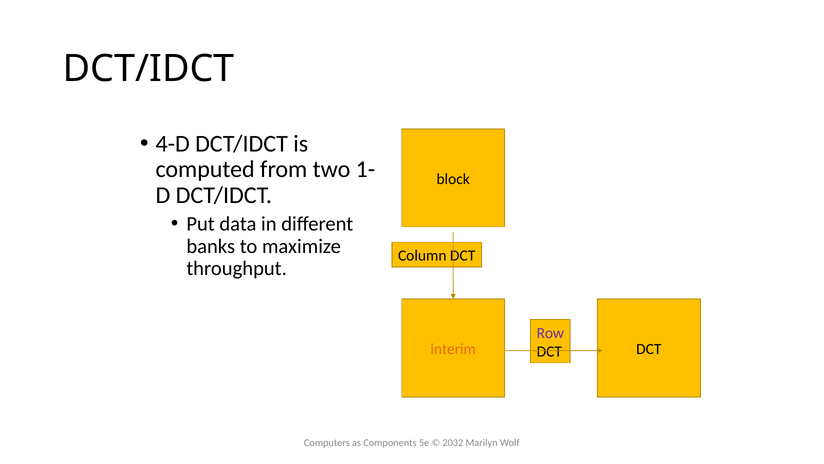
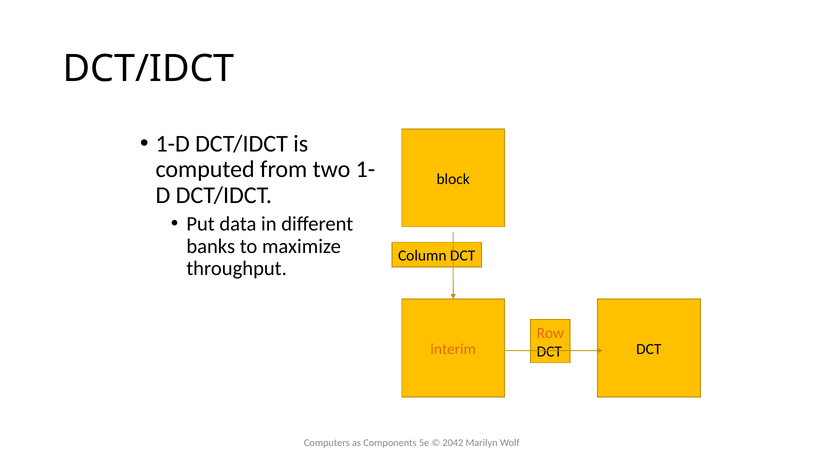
4-D: 4-D -> 1-D (173, 143)
Row colour: purple -> orange (550, 333)
2032: 2032 -> 2042 (453, 443)
